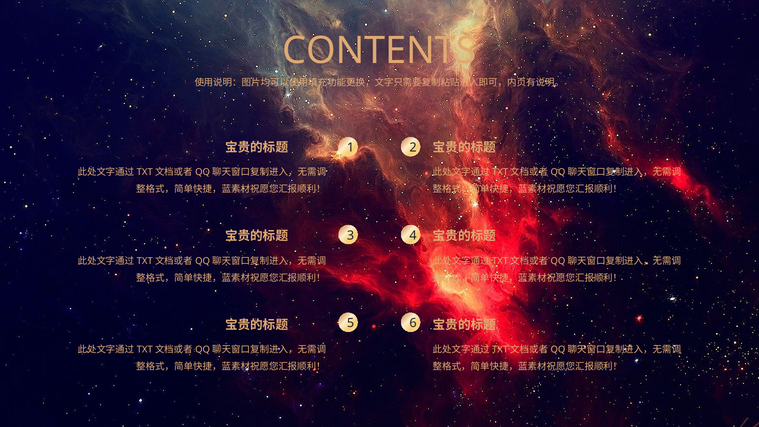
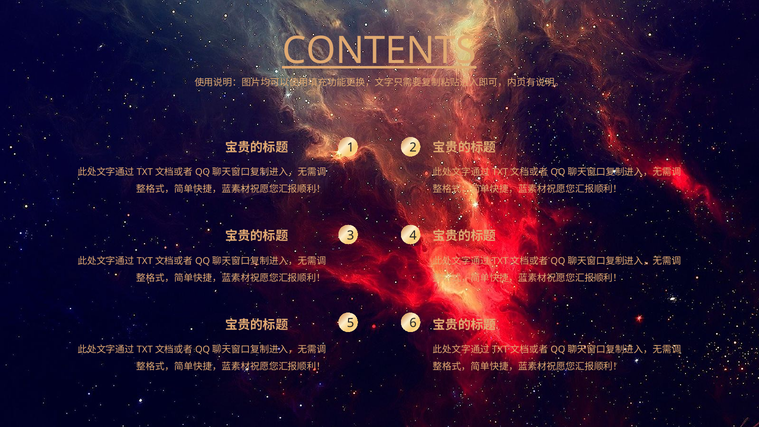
CONTENTS underline: none -> present (379, 51)
